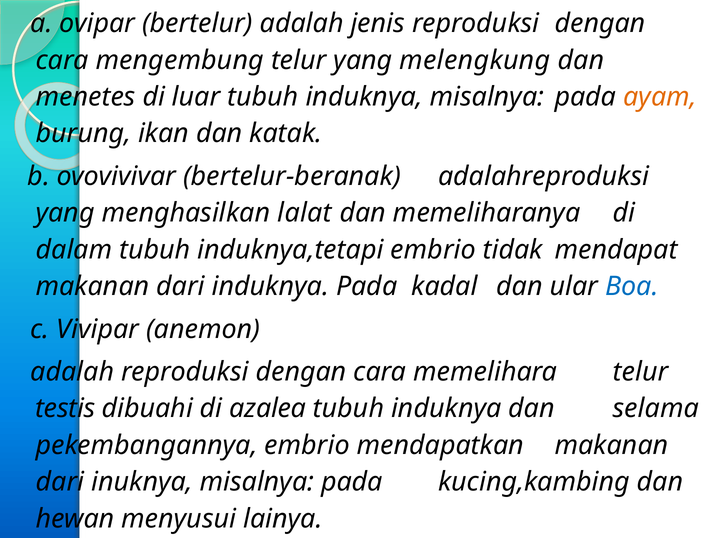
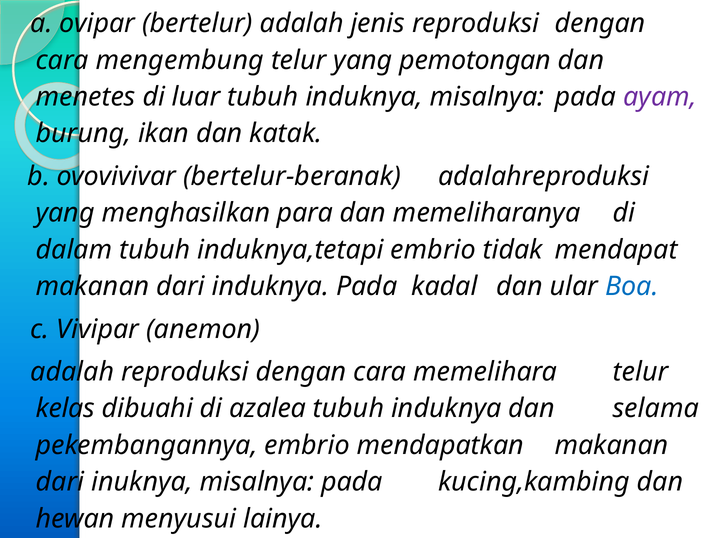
melengkung: melengkung -> pemotongan (475, 60)
ayam colour: orange -> purple (660, 97)
lalat: lalat -> para (305, 213)
testis: testis -> kelas (65, 408)
